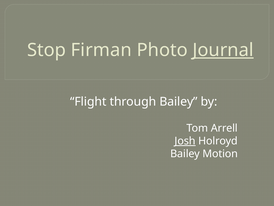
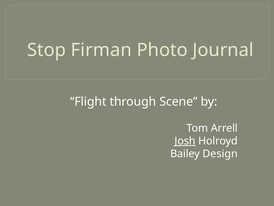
Journal underline: present -> none (223, 50)
through Bailey: Bailey -> Scene (178, 101)
Motion: Motion -> Design (220, 153)
